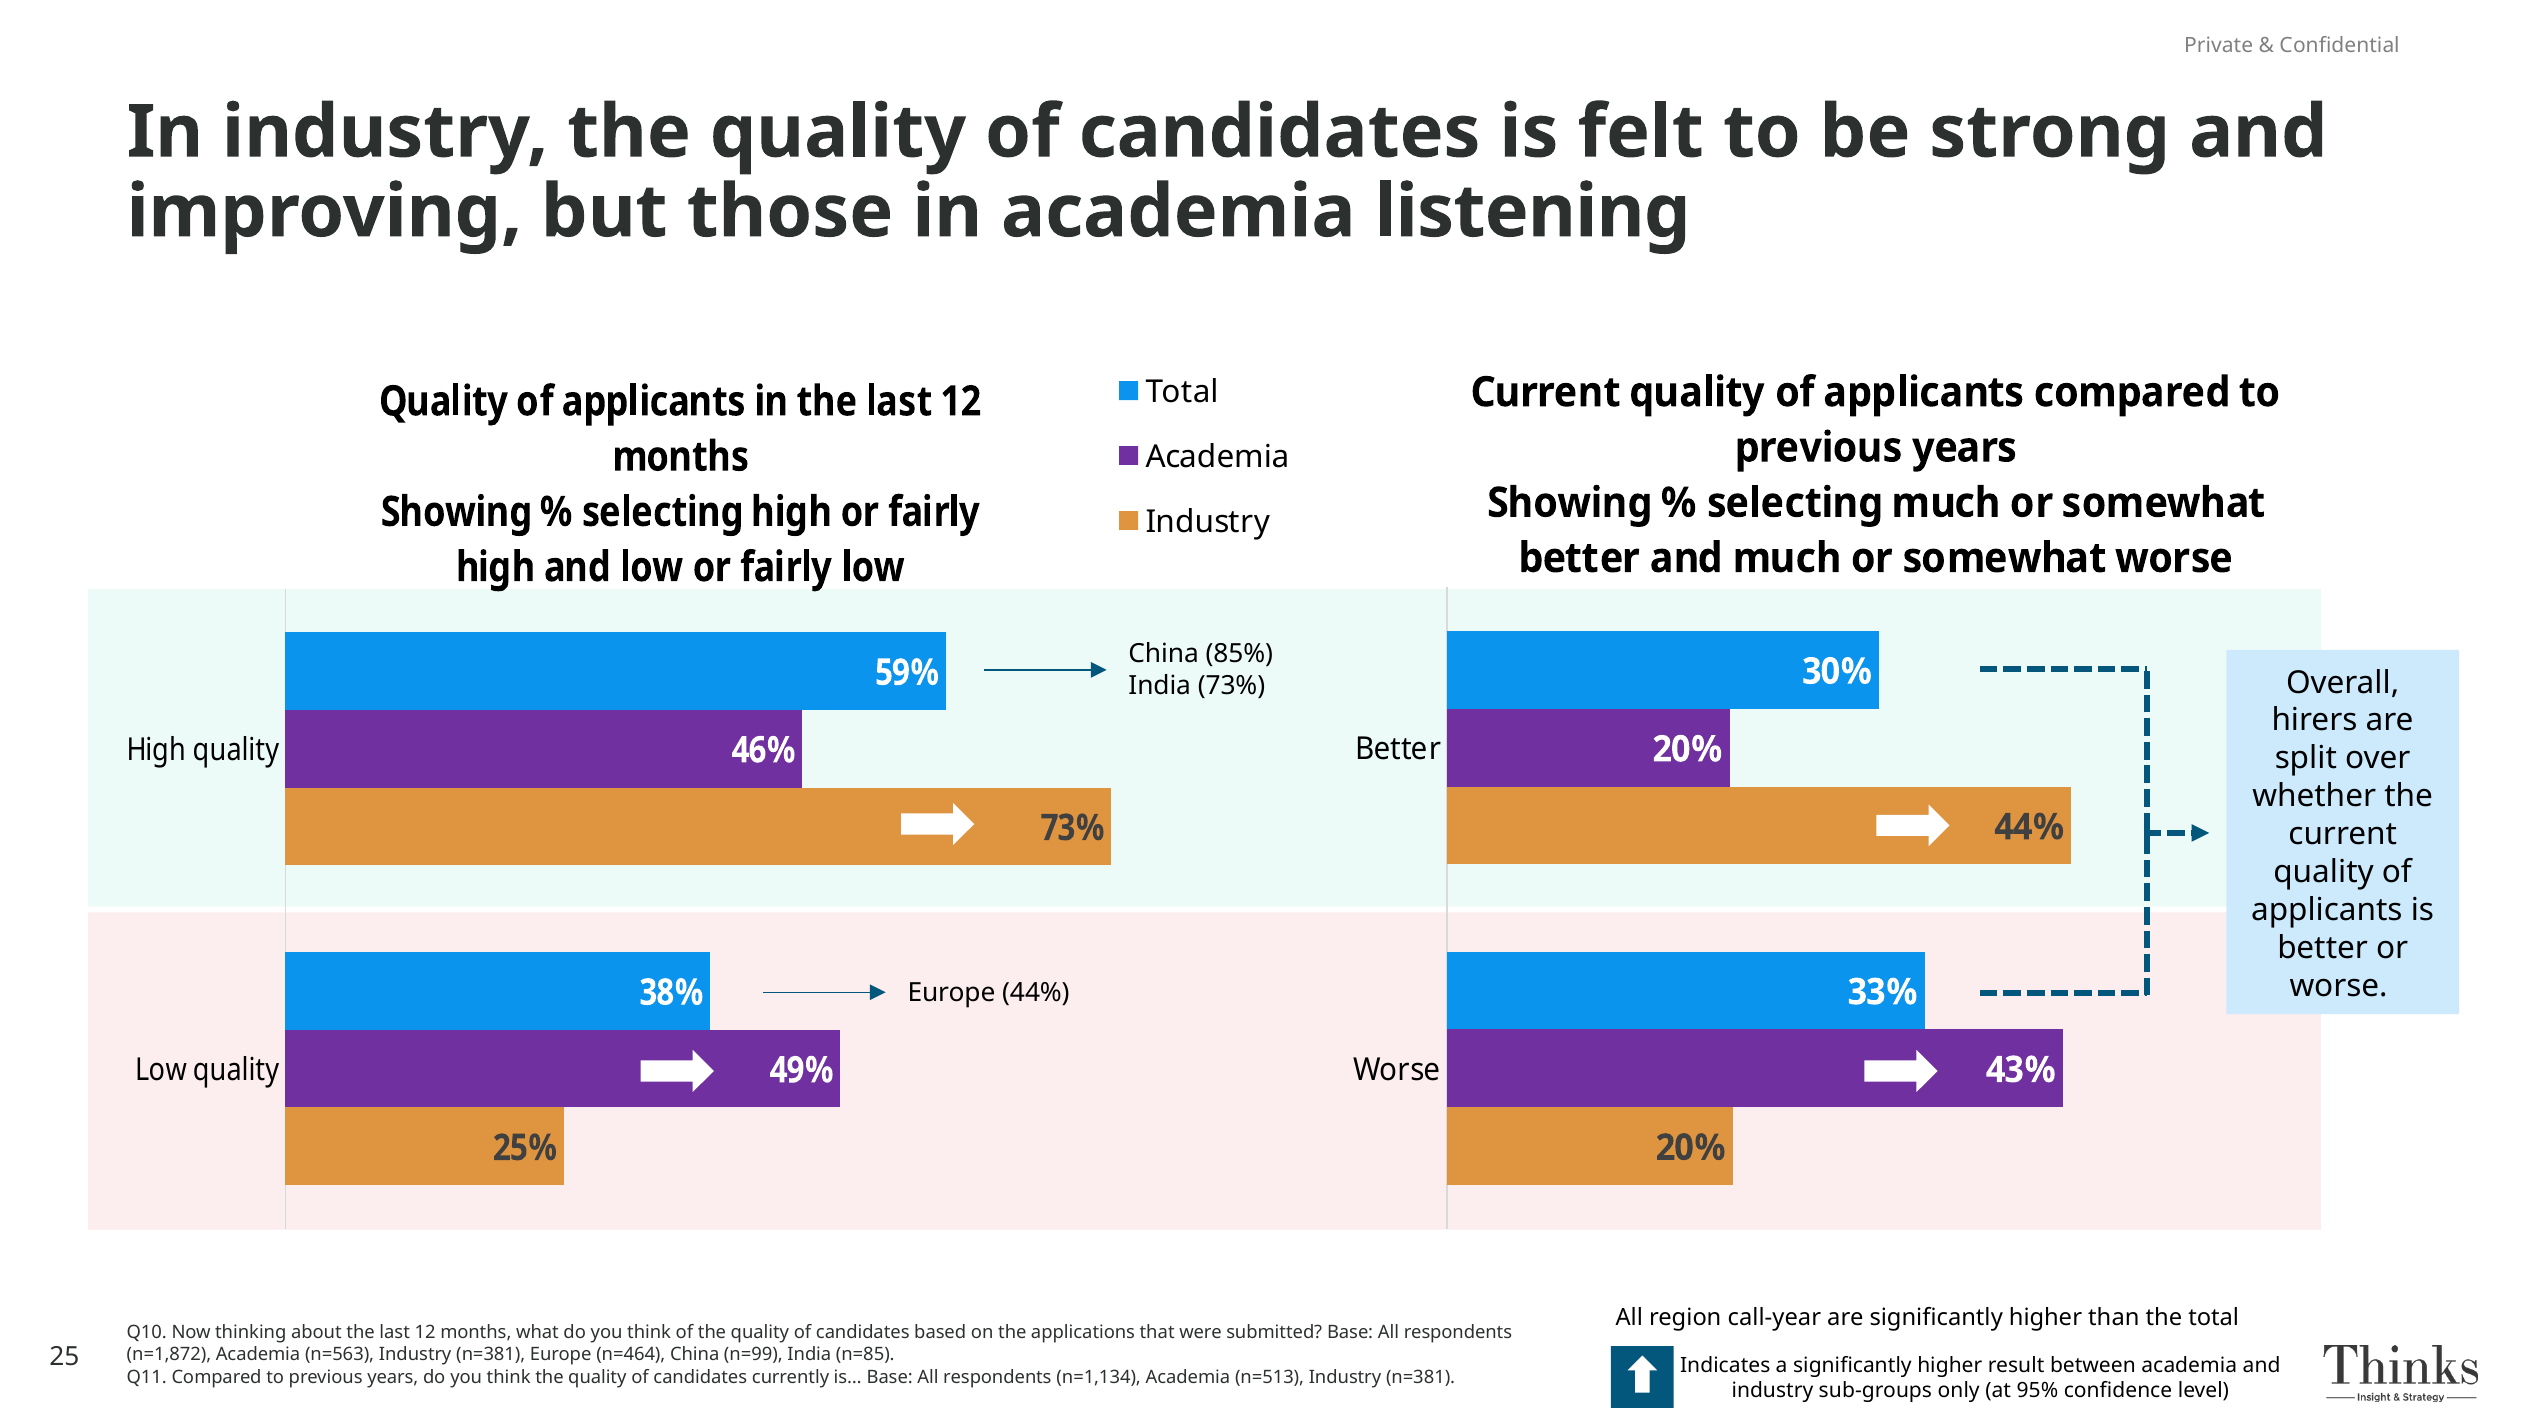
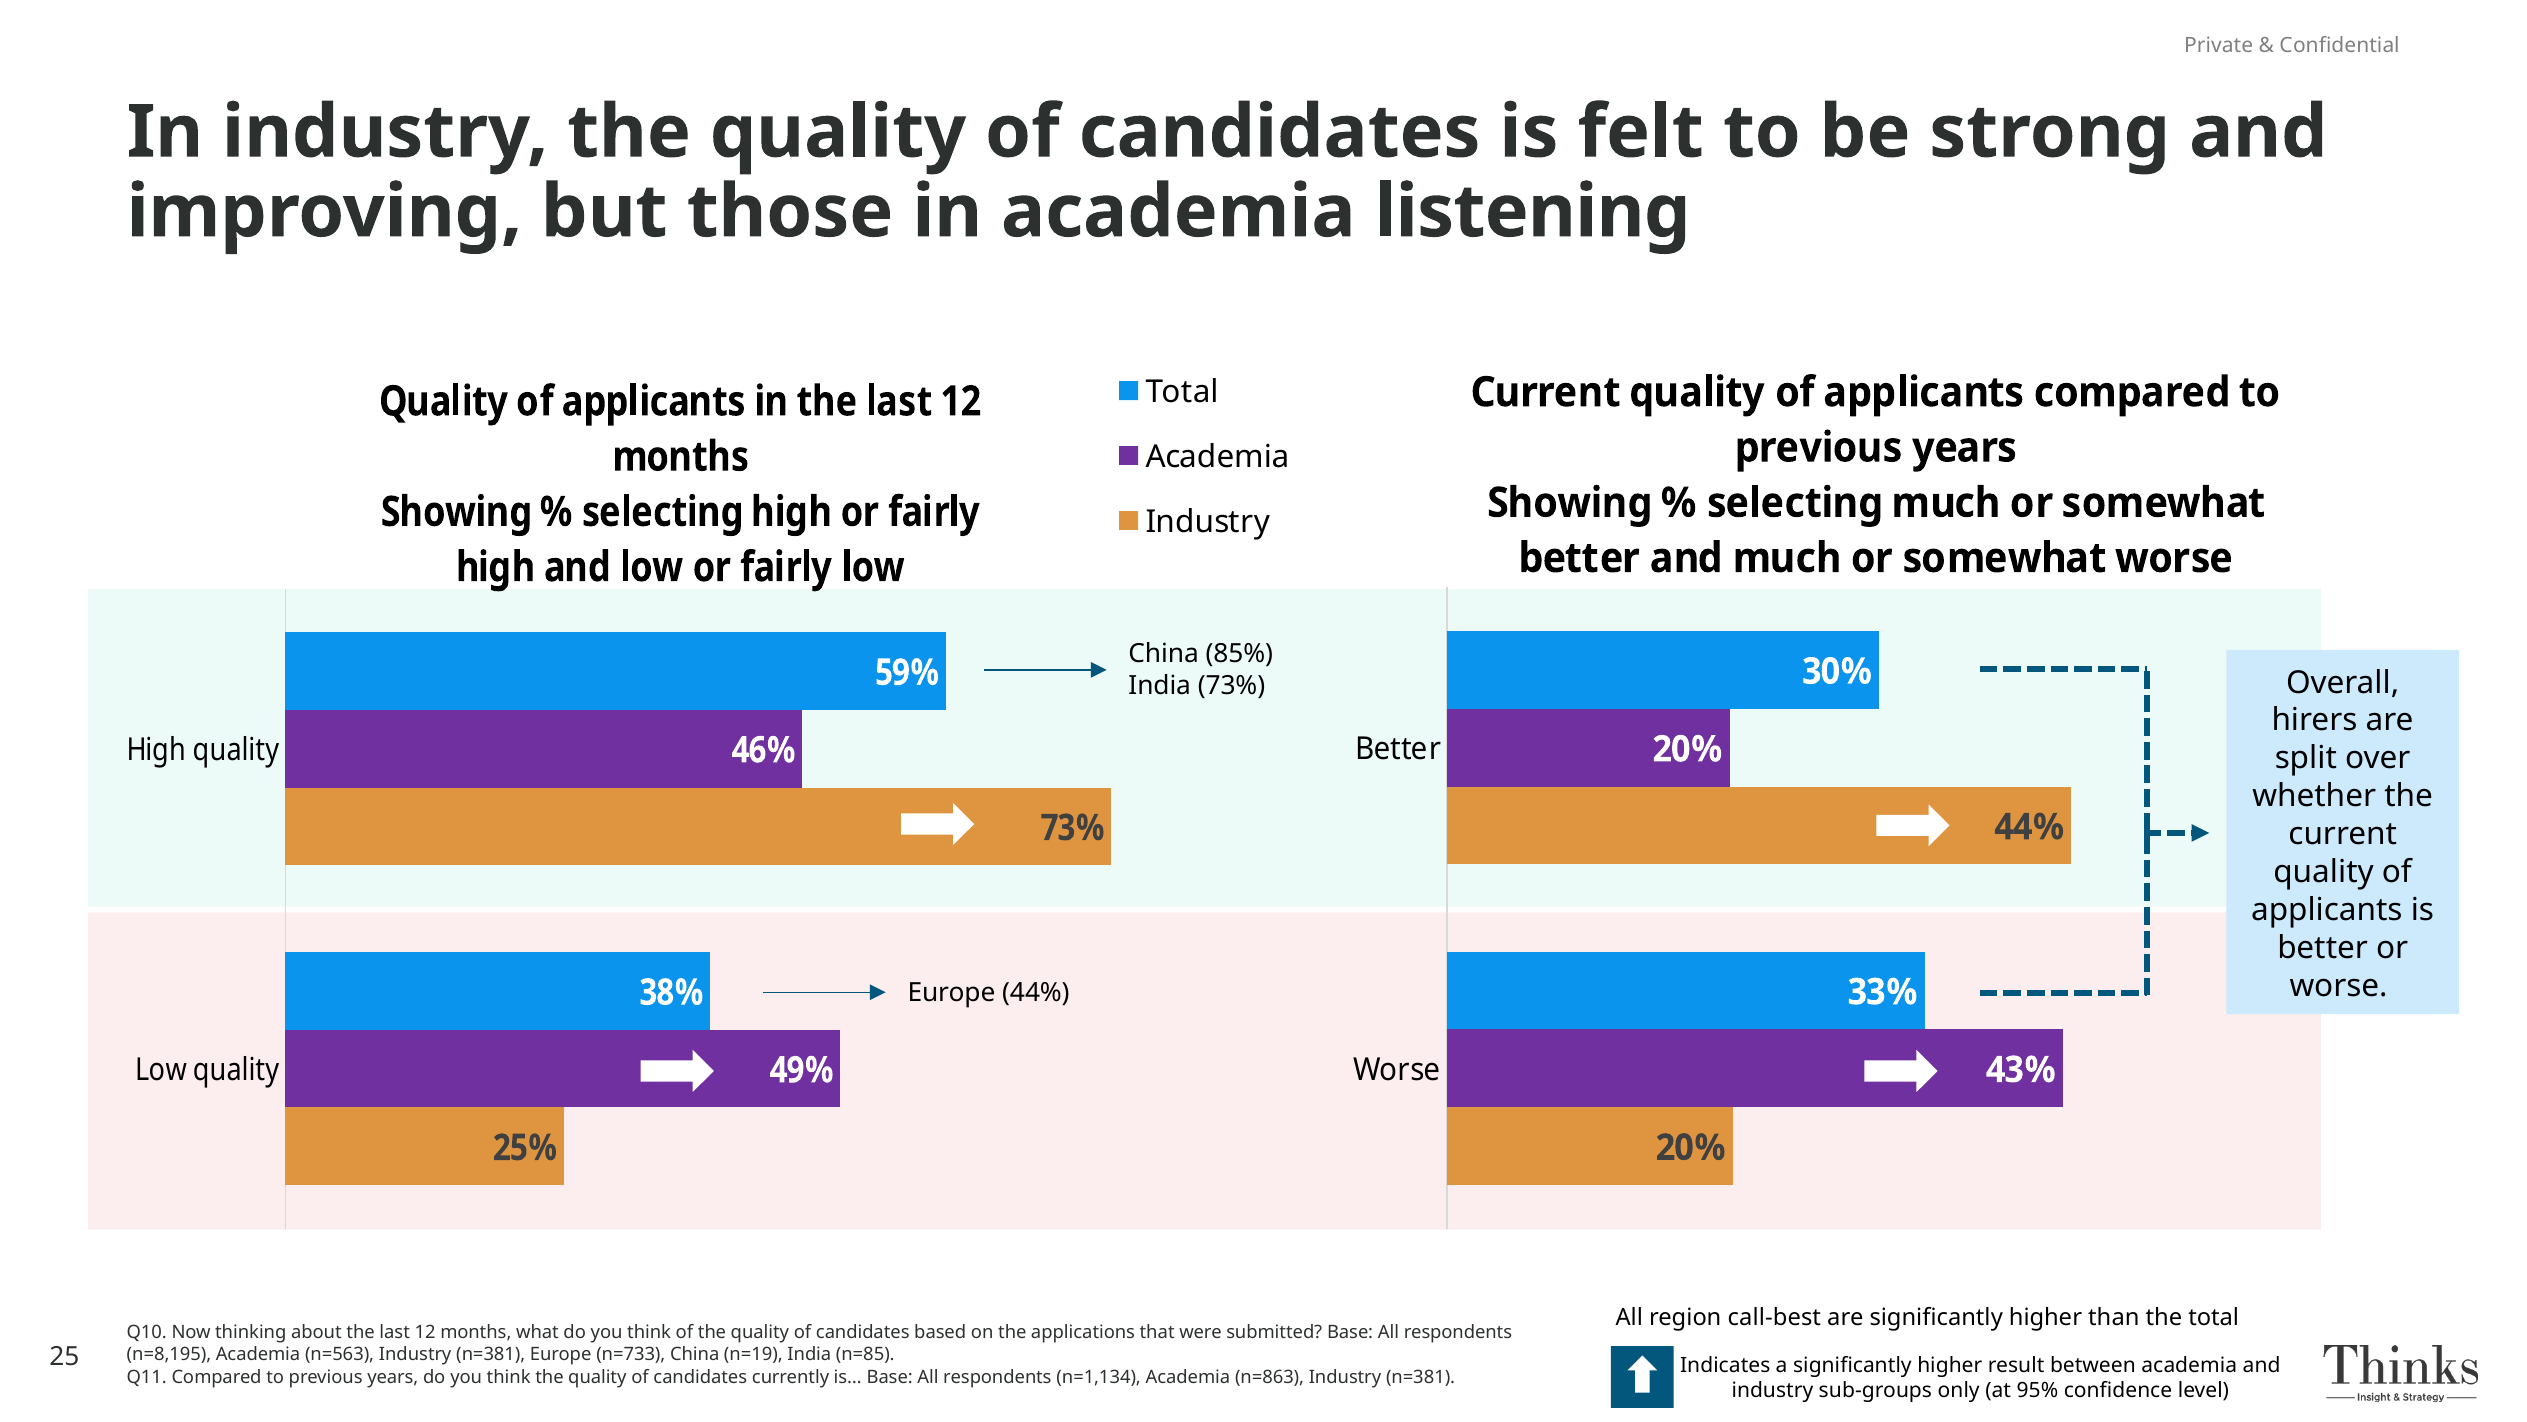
call-year: call-year -> call-best (1774, 1317)
n=1,872: n=1,872 -> n=8,195 (169, 1354)
n=464: n=464 -> n=733 (631, 1354)
n=99: n=99 -> n=19 (753, 1354)
n=513: n=513 -> n=863 (1270, 1376)
